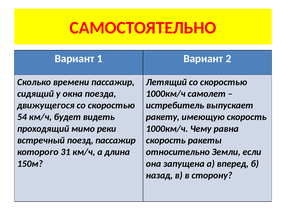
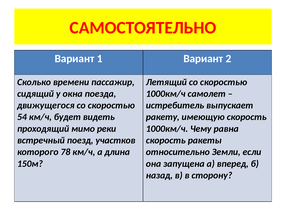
поезд пассажир: пассажир -> участков (115, 140)
31: 31 -> 78 (65, 152)
